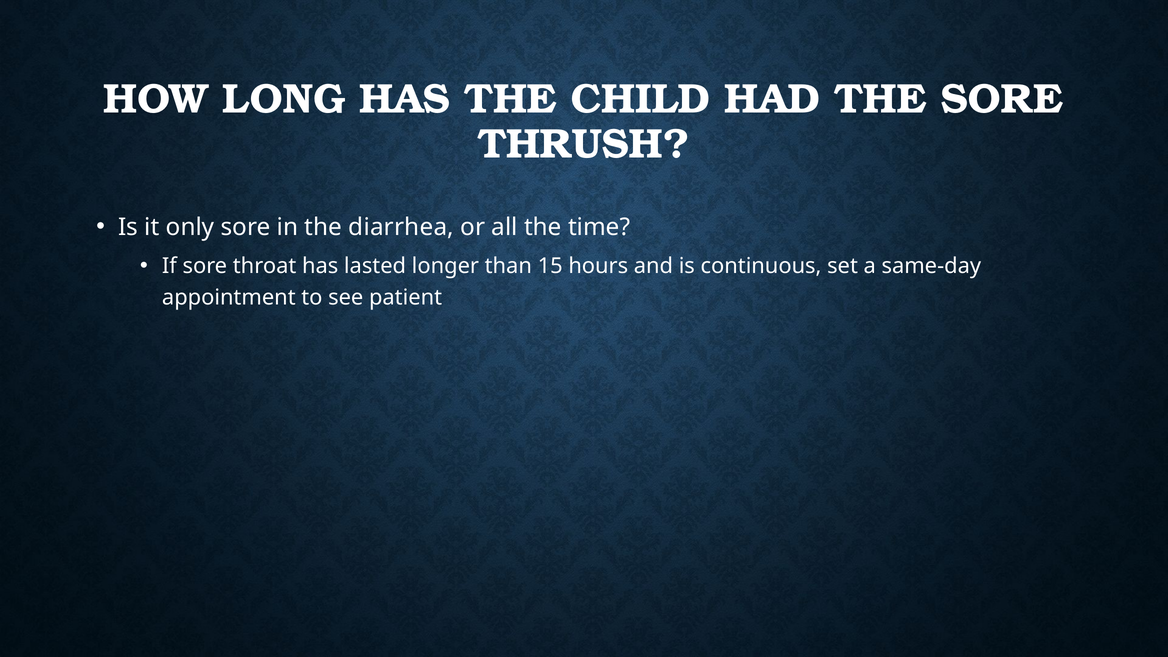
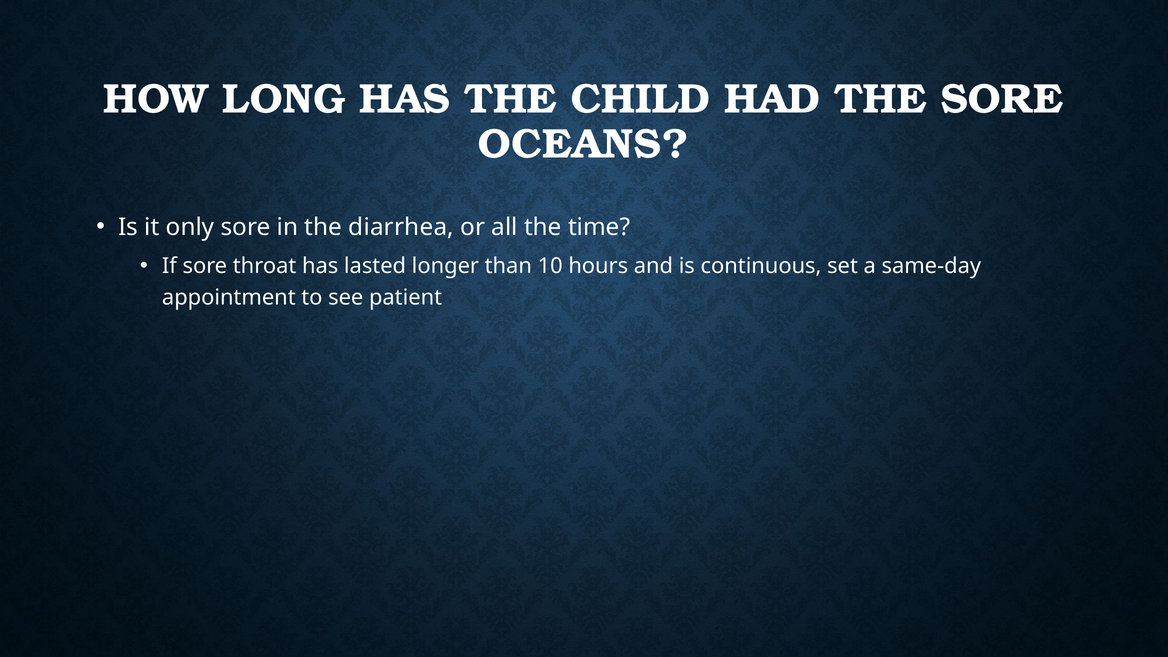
THRUSH: THRUSH -> OCEANS (583, 144)
15: 15 -> 10 (550, 266)
